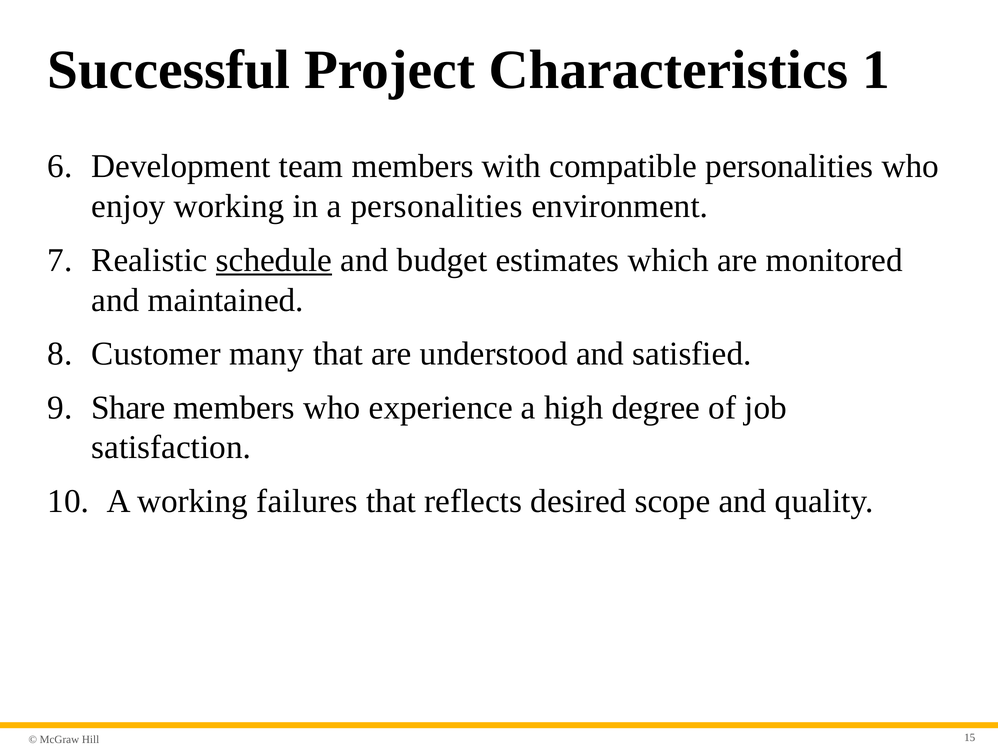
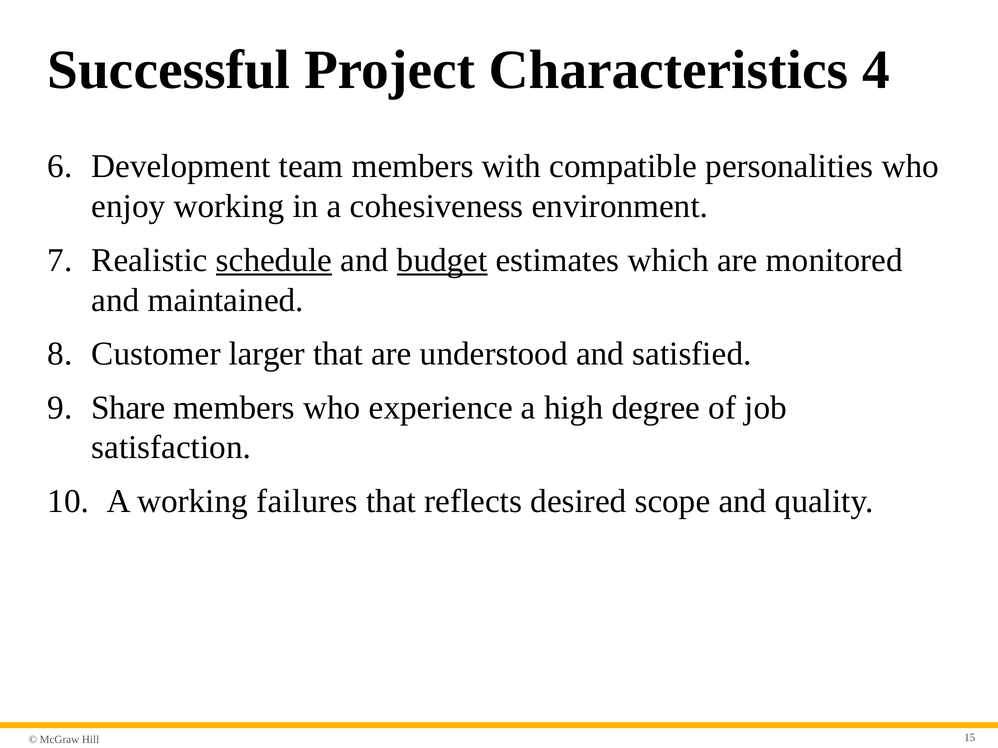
1: 1 -> 4 (876, 70)
a personalities: personalities -> cohesiveness (437, 207)
budget underline: none -> present (442, 260)
many: many -> larger (267, 354)
